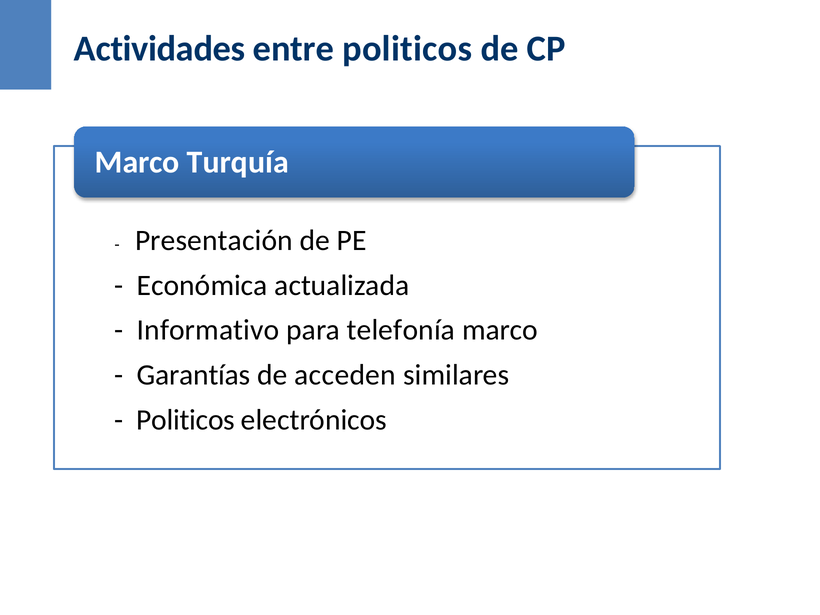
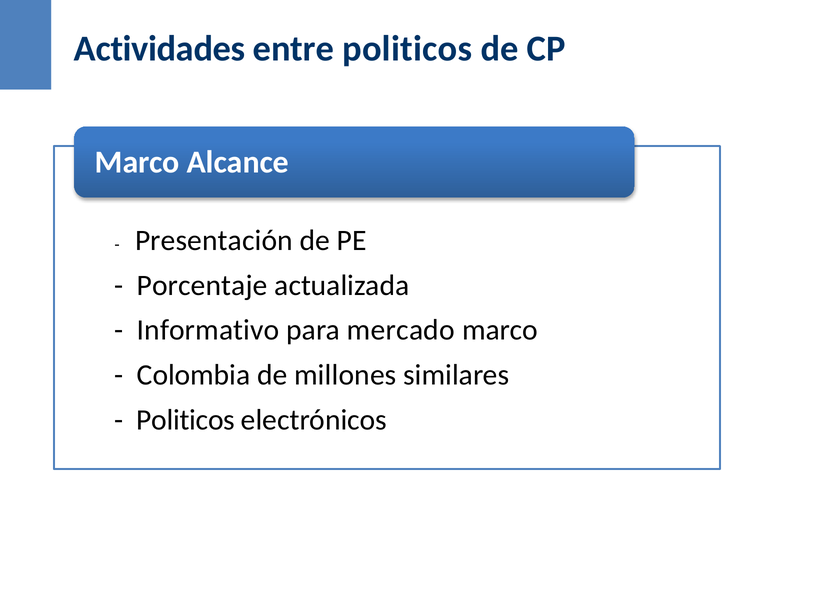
Turquía: Turquía -> Alcance (238, 162)
Económica: Económica -> Porcentaje (202, 285)
telefonía: telefonía -> mercado (401, 330)
Garantías: Garantías -> Colombia (194, 375)
acceden: acceden -> millones (345, 375)
